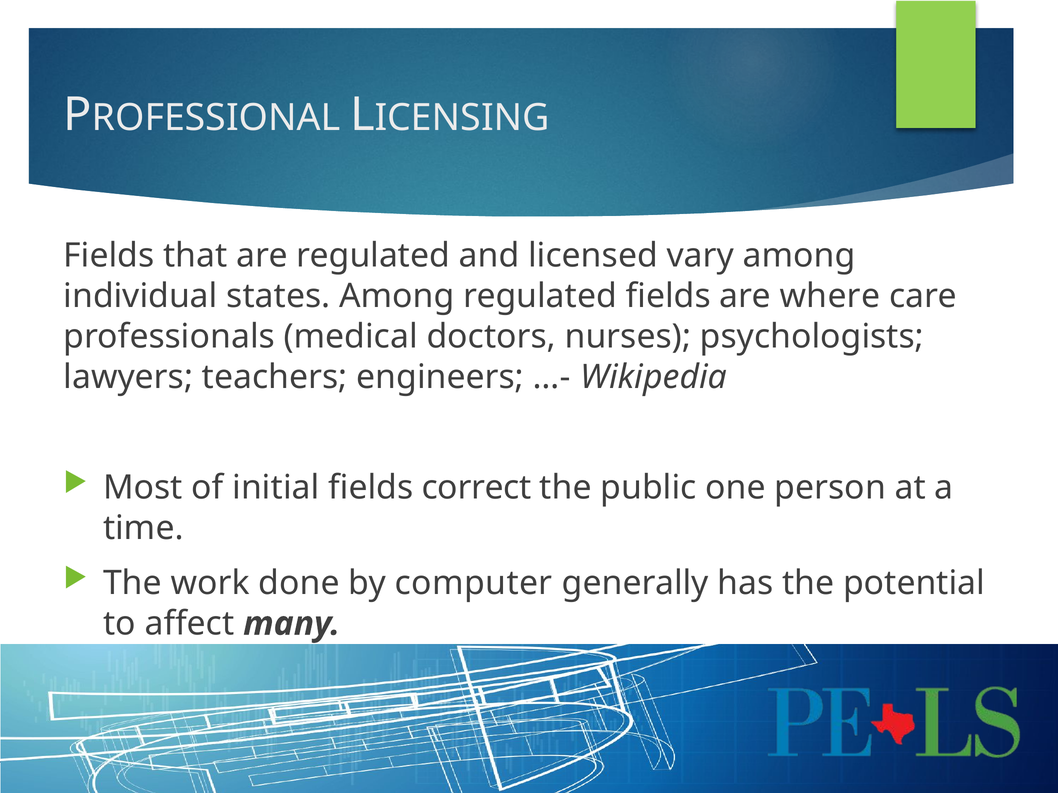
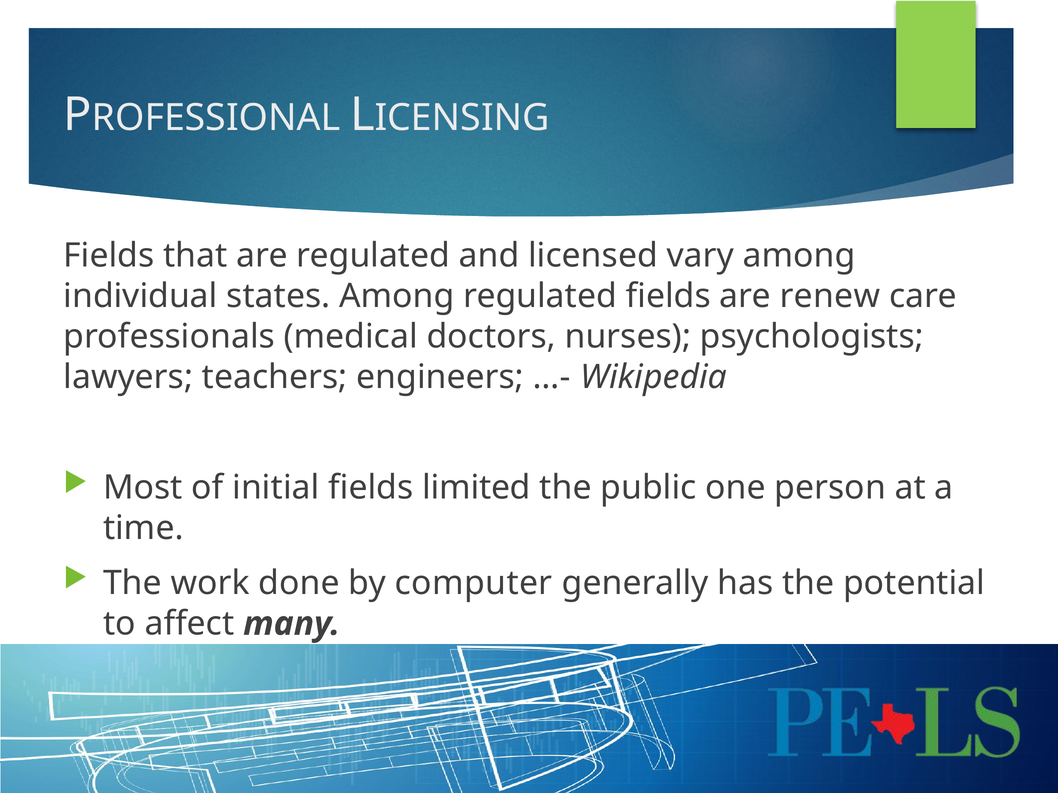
where: where -> renew (830, 296)
correct: correct -> limited (476, 488)
